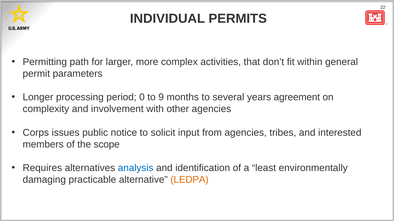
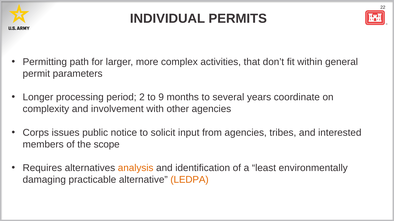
0: 0 -> 2 (142, 97)
agreement: agreement -> coordinate (297, 97)
analysis colour: blue -> orange (136, 168)
